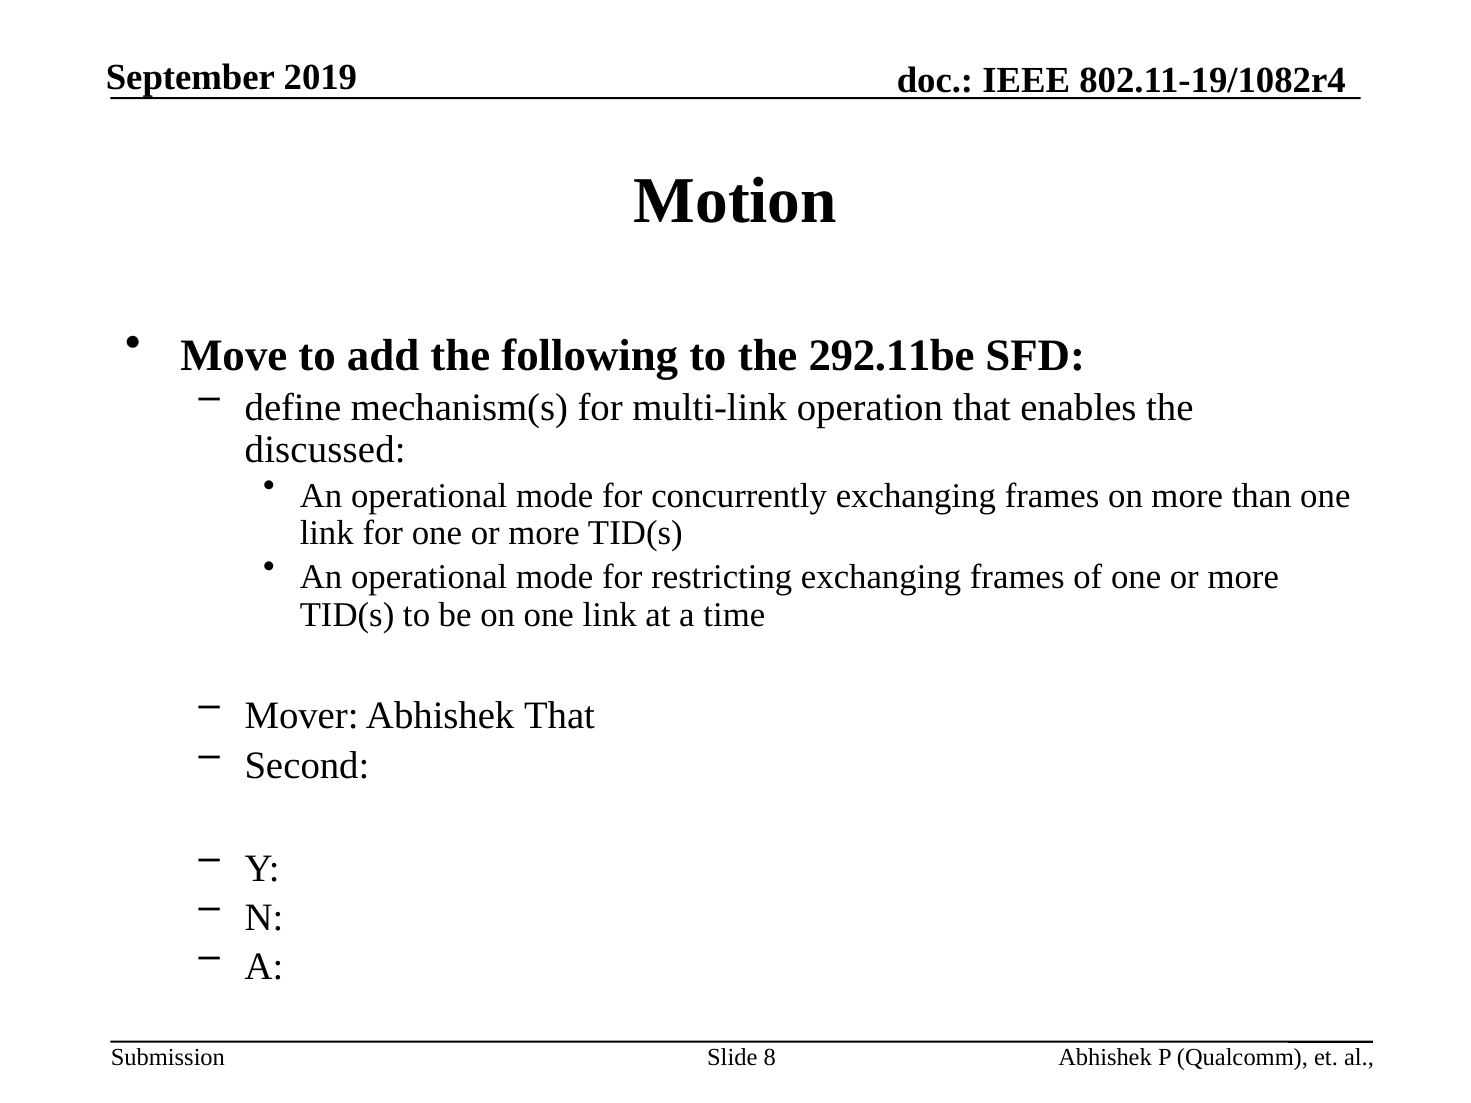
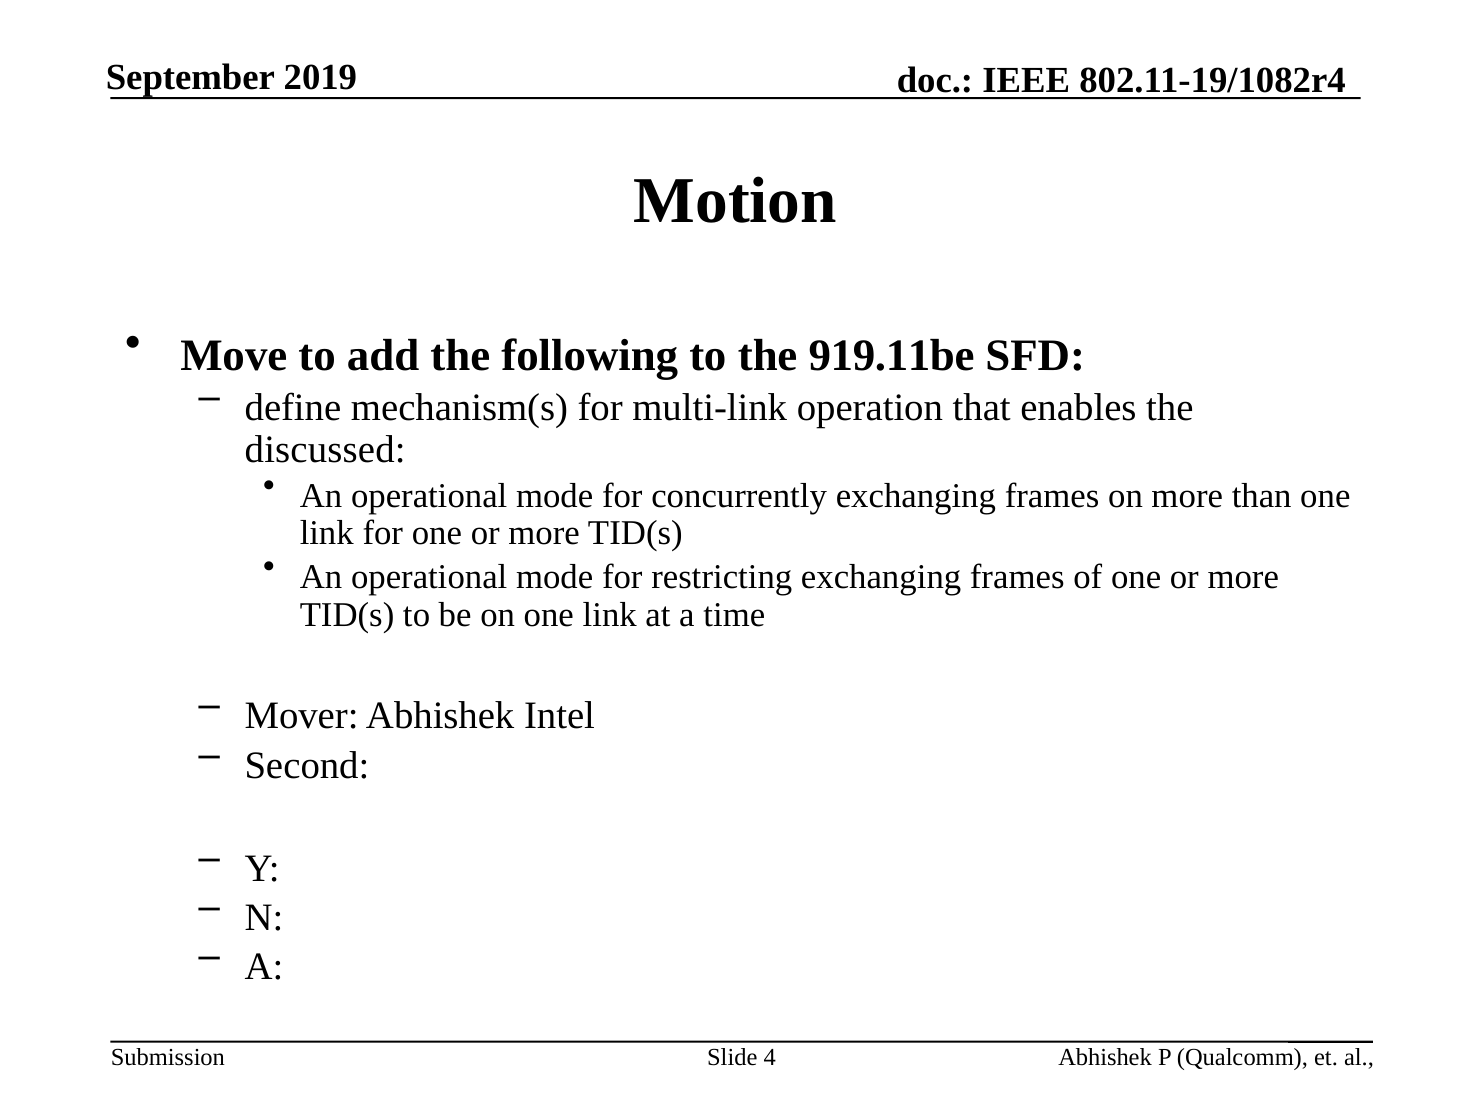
292.11be: 292.11be -> 919.11be (892, 356)
Abhishek That: That -> Intel (560, 716)
8: 8 -> 4 (770, 1058)
